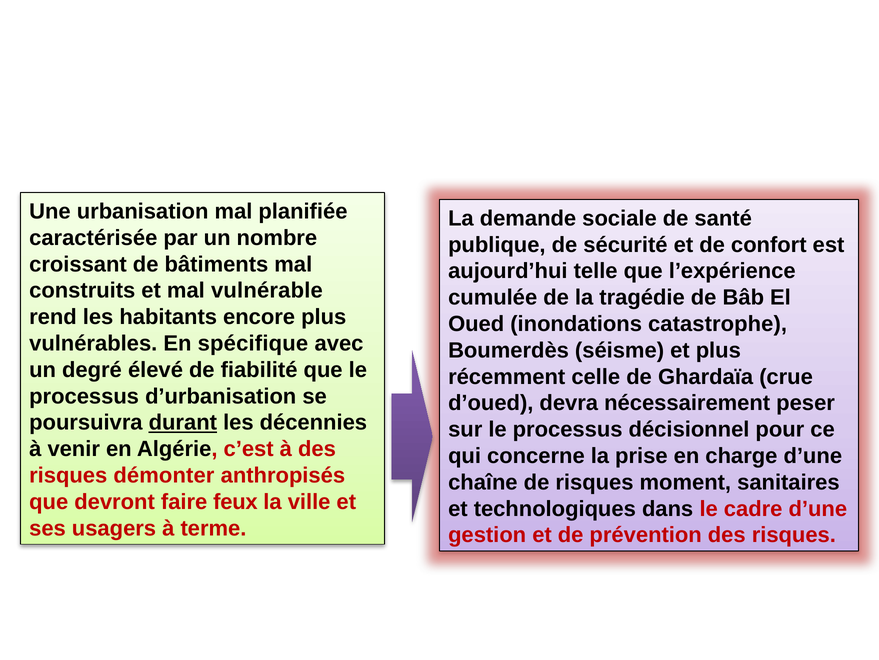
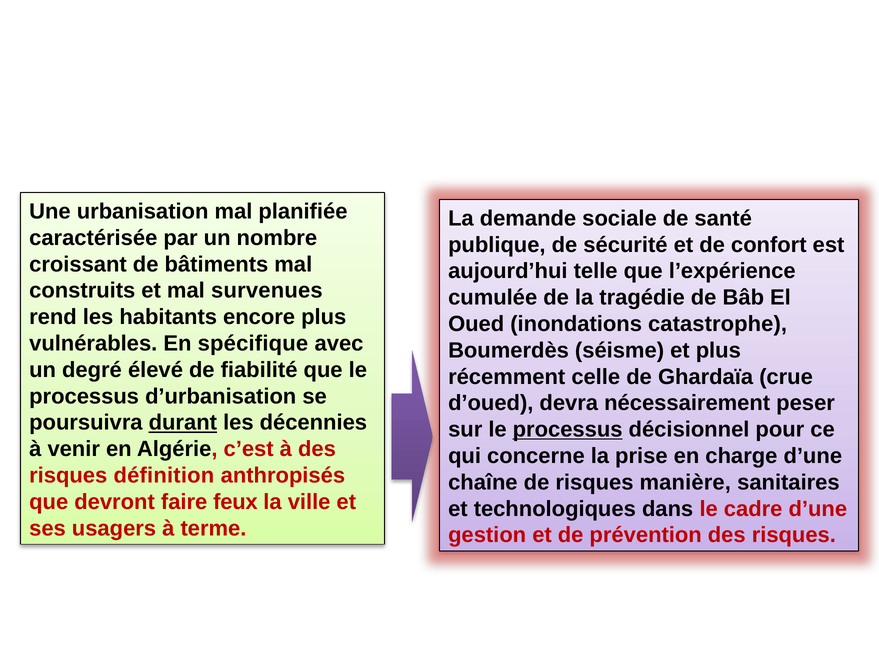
vulnérable: vulnérable -> survenues (267, 290)
processus underline: none -> present (568, 429)
démonter: démonter -> définition (164, 475)
moment: moment -> manière (685, 482)
